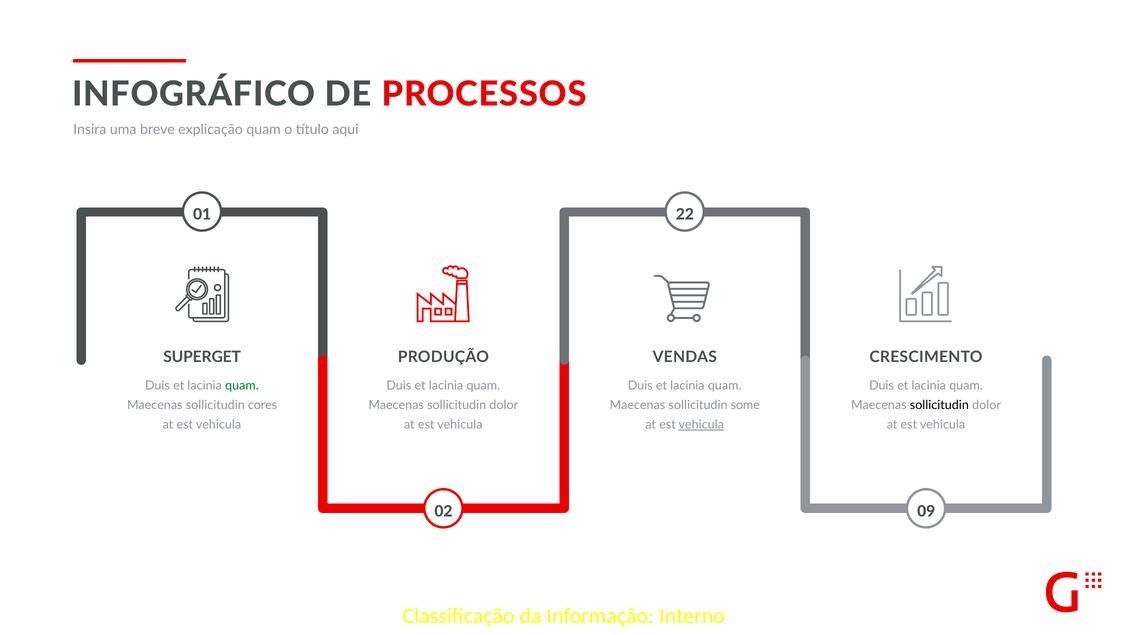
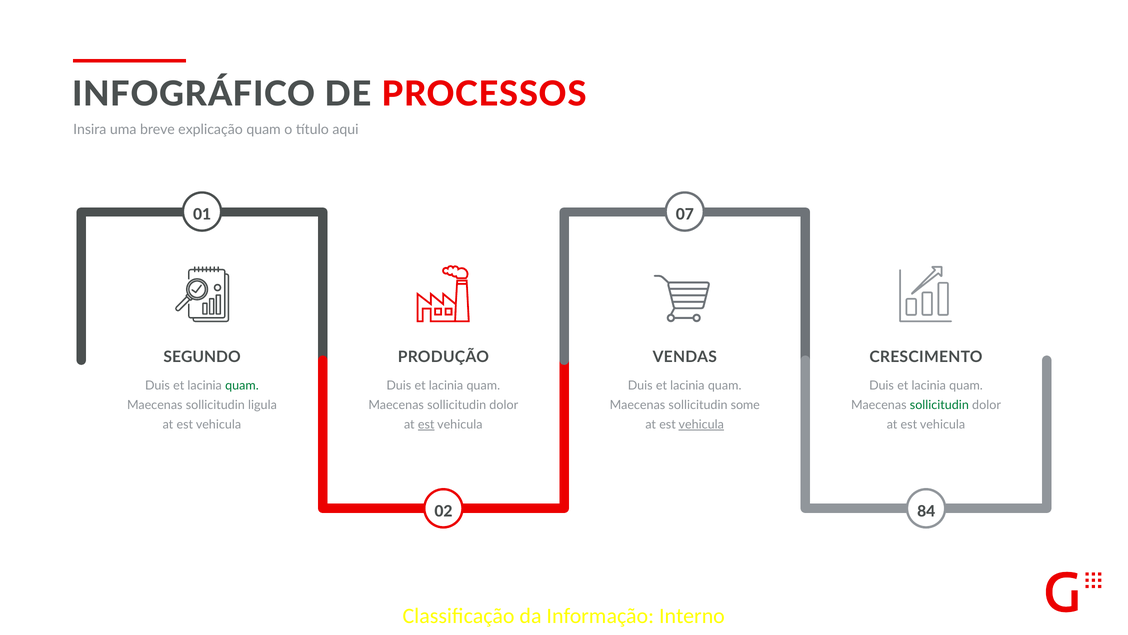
22: 22 -> 07 (685, 215)
SUPERGET: SUPERGET -> SEGUNDO (202, 357)
cores: cores -> ligula (262, 405)
sollicitudin colour: black -> green (939, 405)
est underline: none -> present (426, 424)
09: 09 -> 84 (926, 511)
